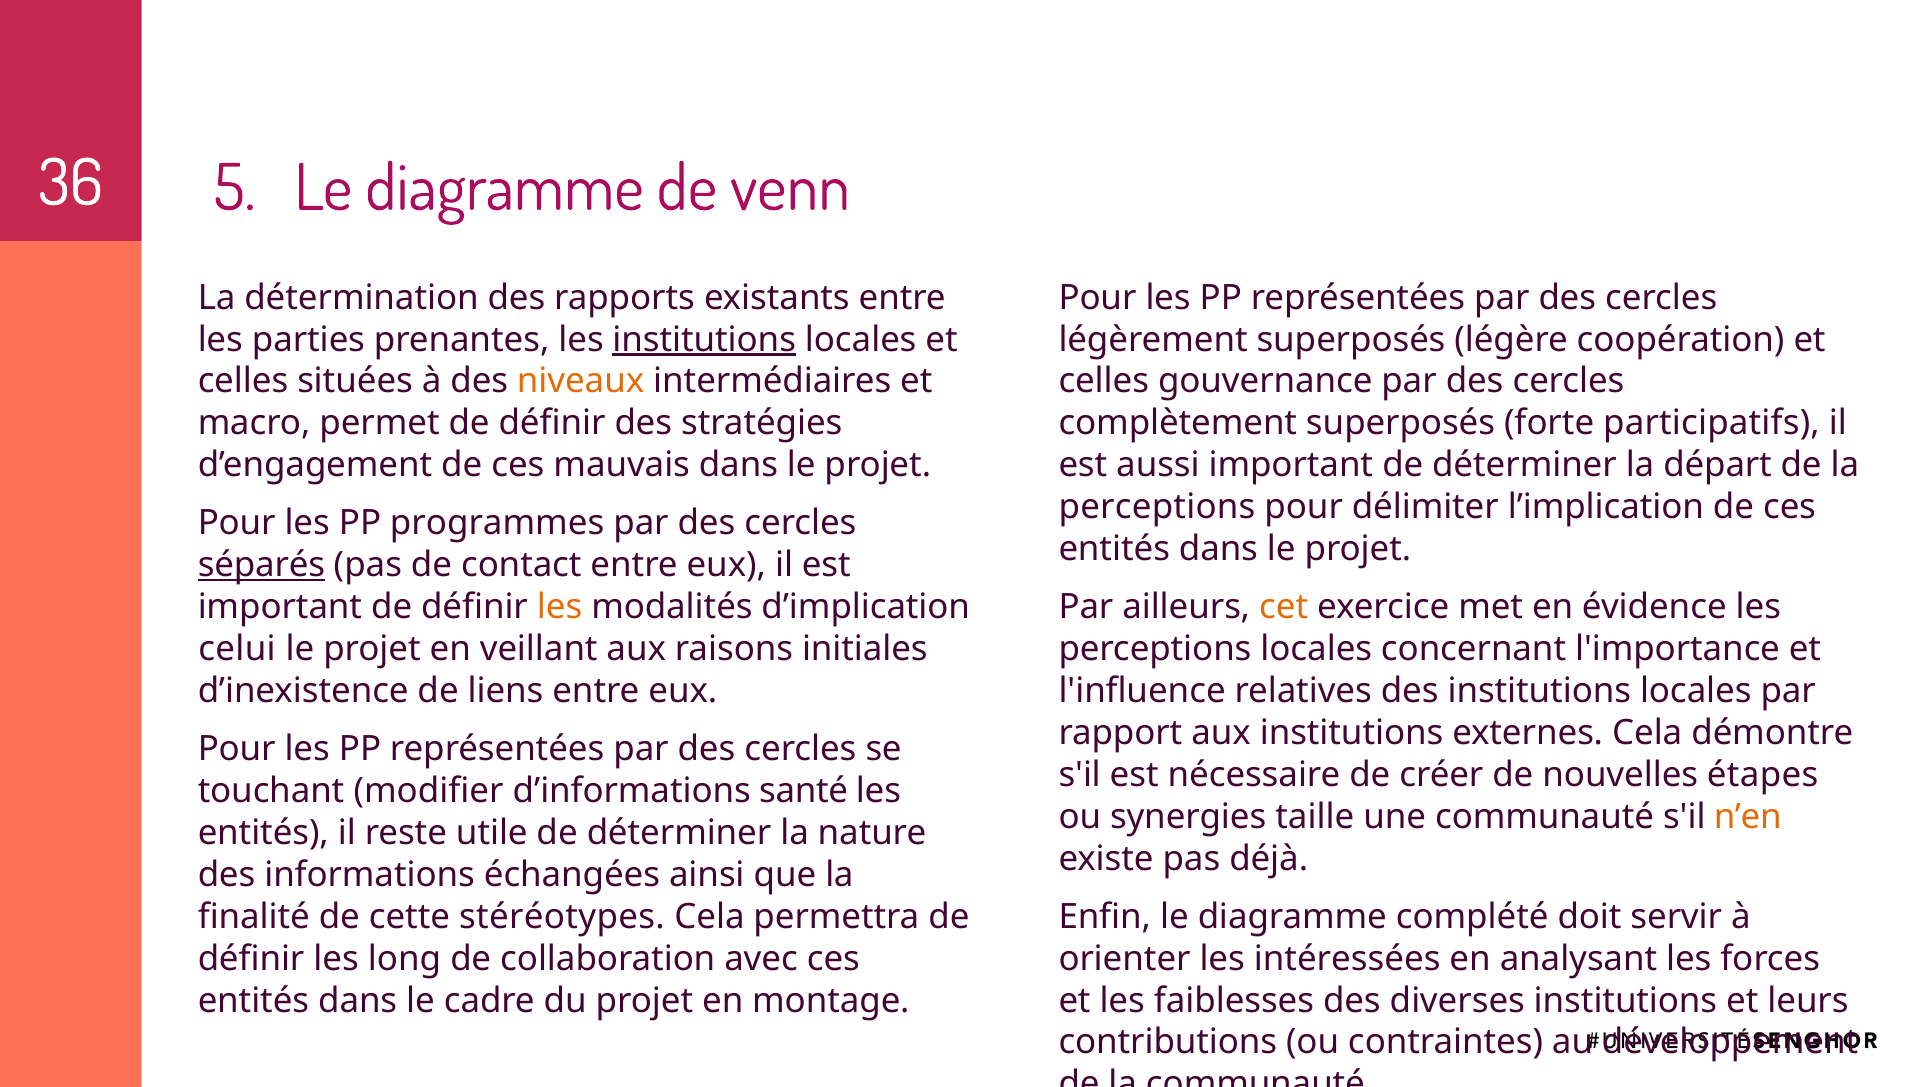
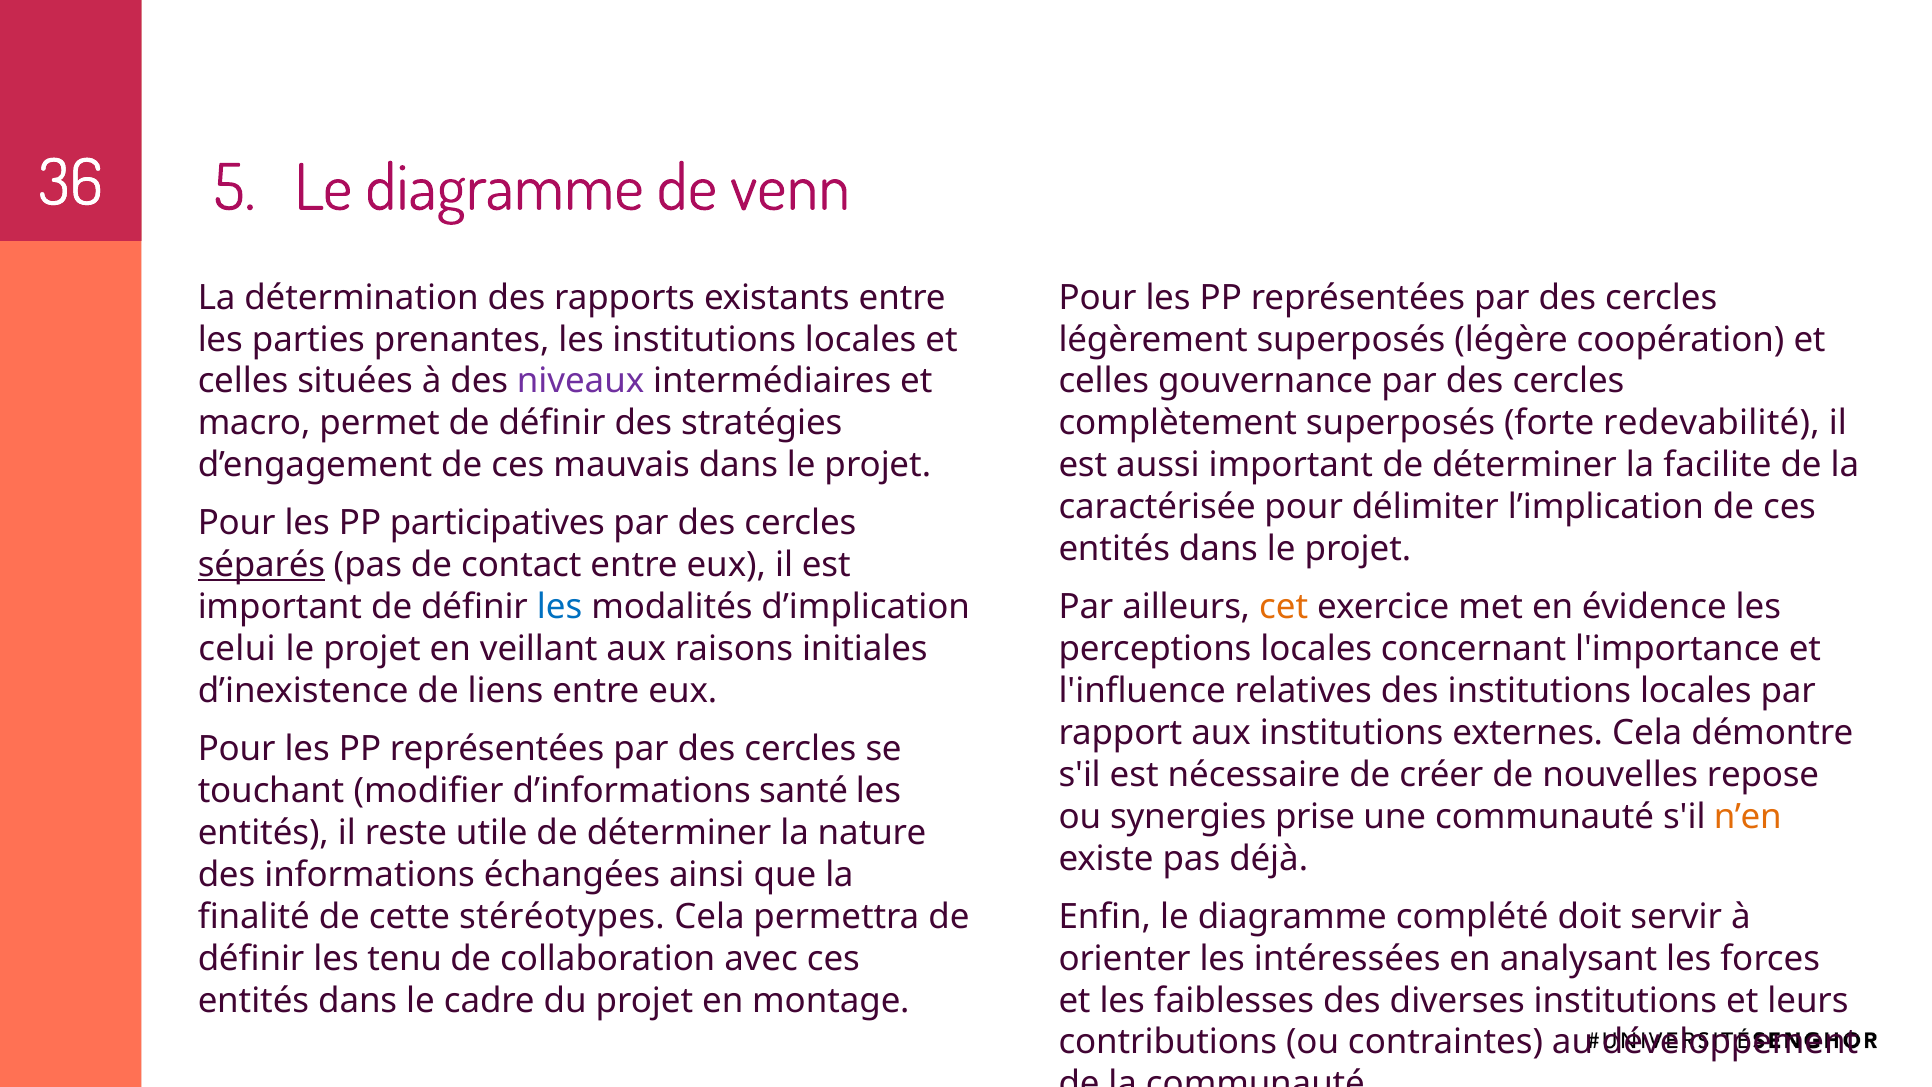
institutions underline: present -> none (704, 339)
niveaux colour: orange -> purple (581, 381)
participatifs: participatifs -> redevabilité (1711, 423)
départ: départ -> facilite (1717, 465)
perceptions: perceptions -> caractérisée (1157, 507)
programmes: programmes -> participatives (497, 523)
les colour: orange -> blue (560, 607)
étapes: étapes -> repose (1763, 775)
taille: taille -> prise (1315, 817)
long: long -> tenu (405, 958)
